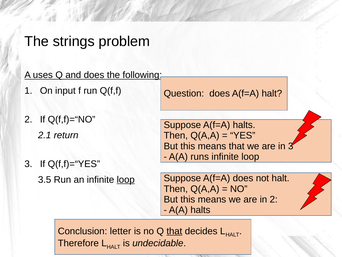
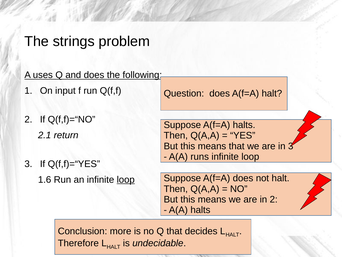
3.5: 3.5 -> 1.6 (45, 179)
letter: letter -> more (121, 231)
that underline: present -> none (174, 231)
